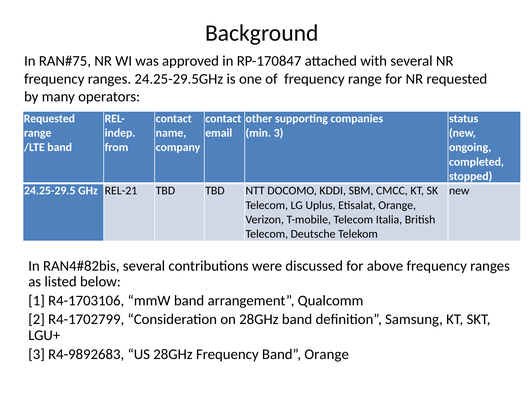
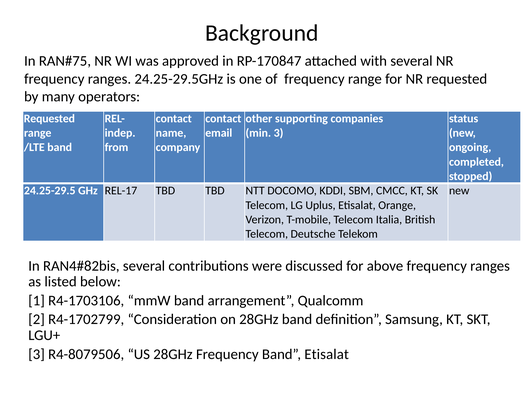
REL-21: REL-21 -> REL-17 (121, 191)
R4-9892683: R4-9892683 -> R4-8079506 (86, 354)
Band Orange: Orange -> Etisalat (327, 354)
